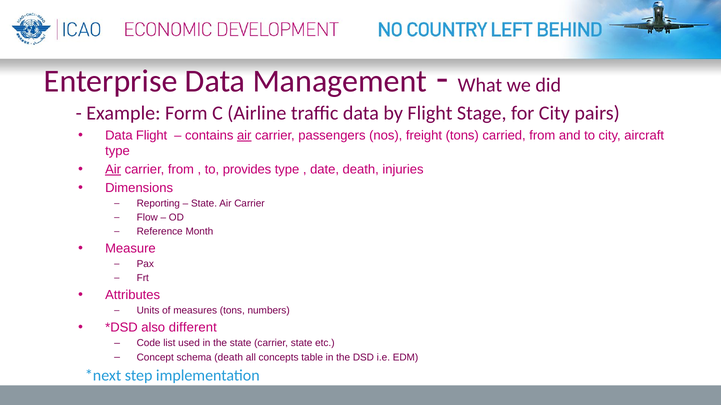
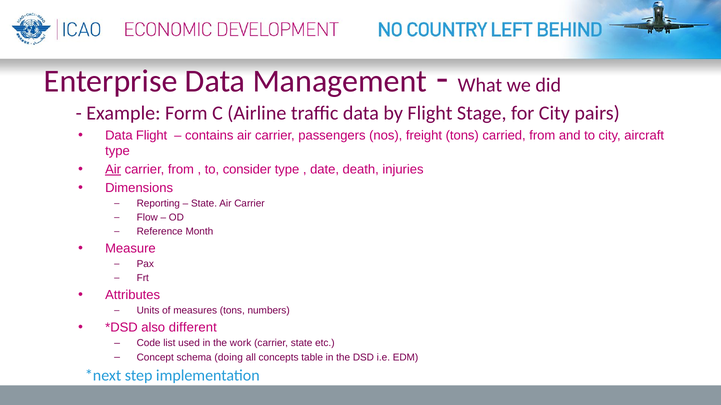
air underline: present -> none (244, 136)
provides: provides -> consider (247, 170)
the state: state -> work (241, 344)
schema death: death -> doing (229, 358)
